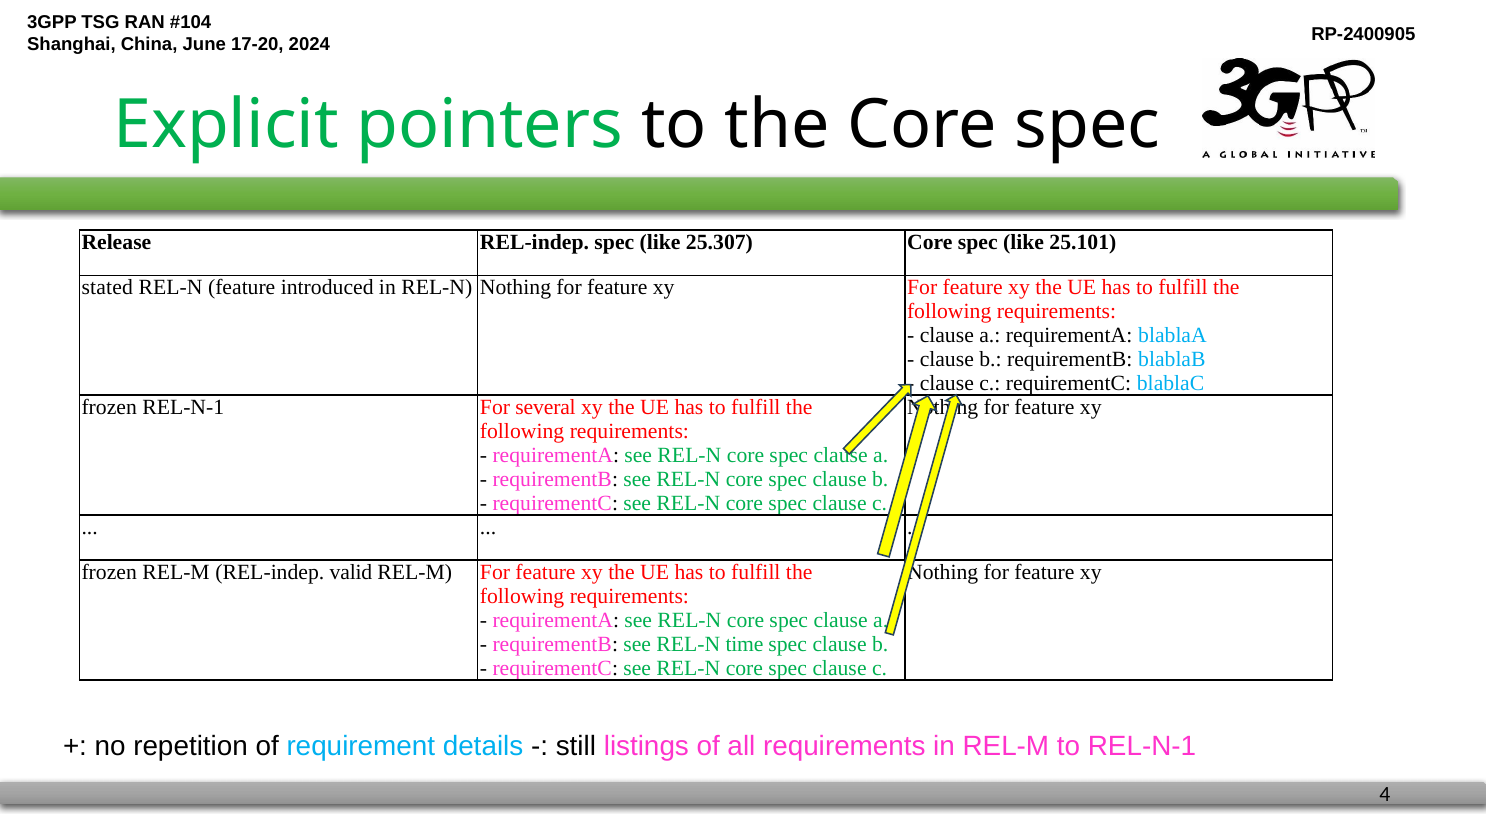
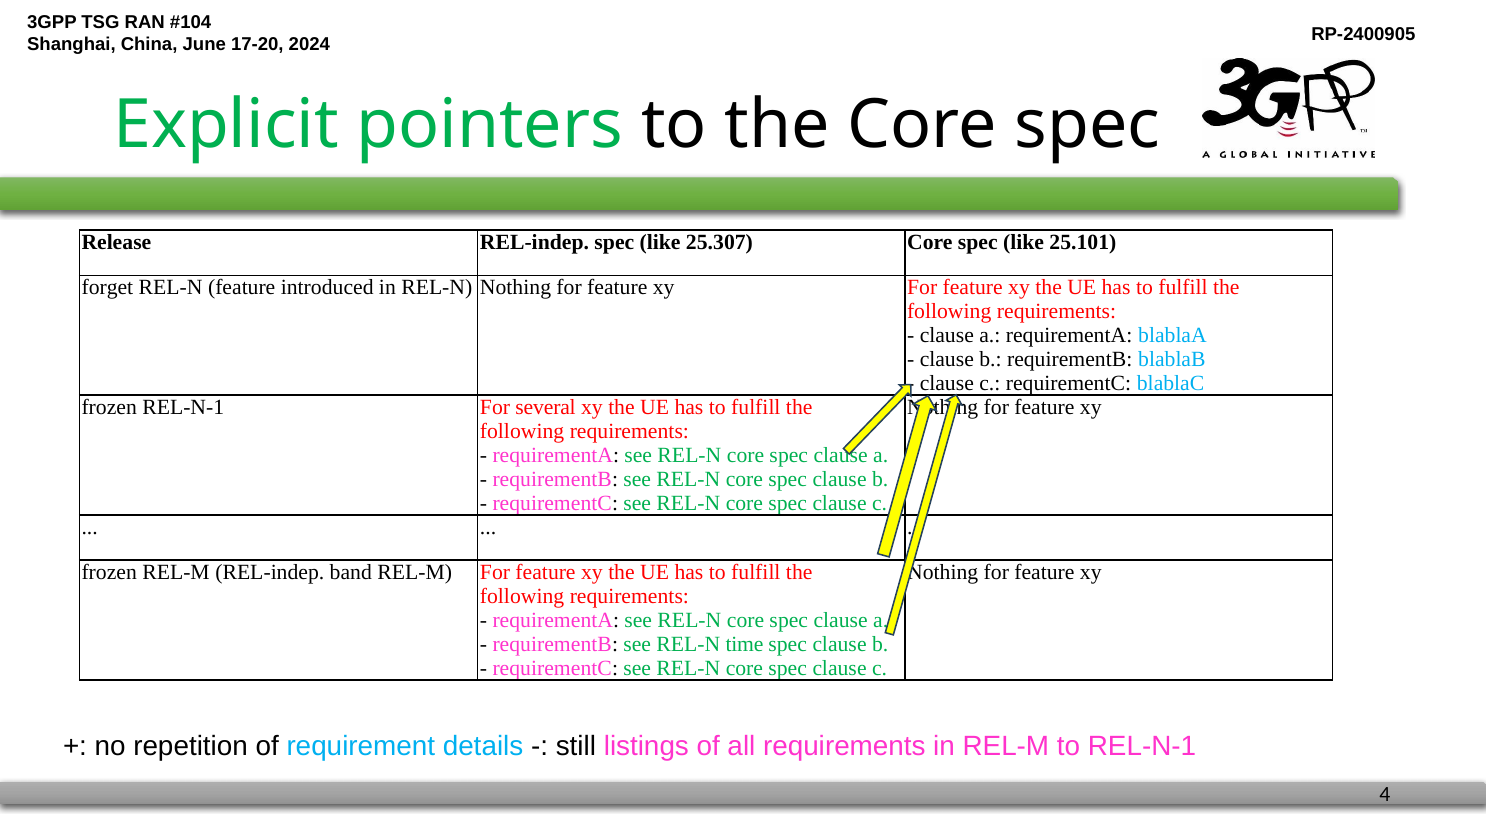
stated: stated -> forget (107, 287)
valid: valid -> band (351, 572)
